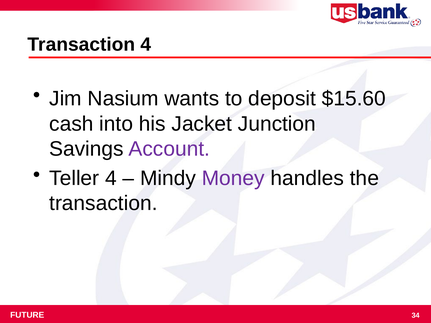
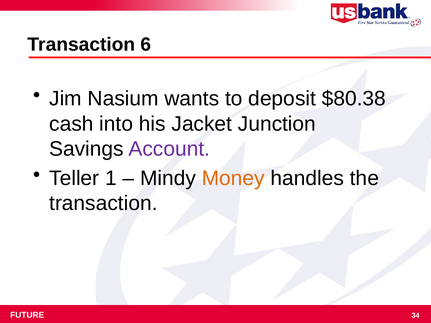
Transaction 4: 4 -> 6 (146, 44)
$15.60: $15.60 -> $80.38 (354, 99)
Teller 4: 4 -> 1 (111, 178)
Money colour: purple -> orange (233, 178)
